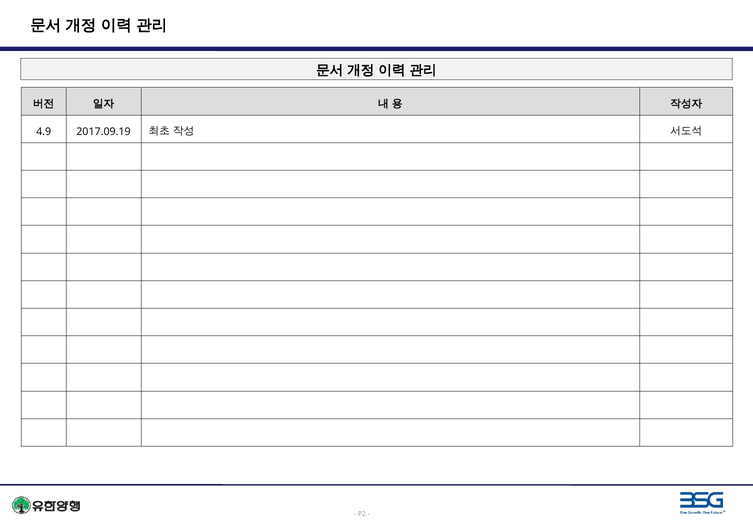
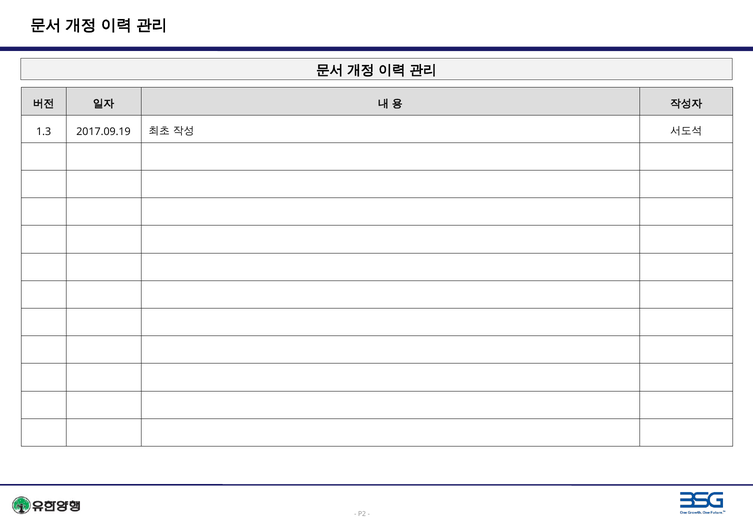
4.9: 4.9 -> 1.3 (44, 132)
